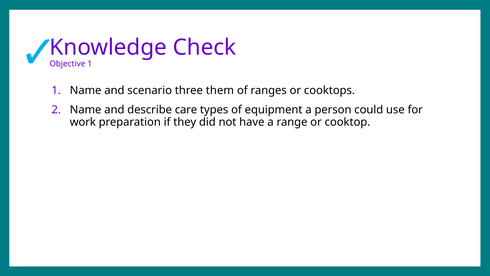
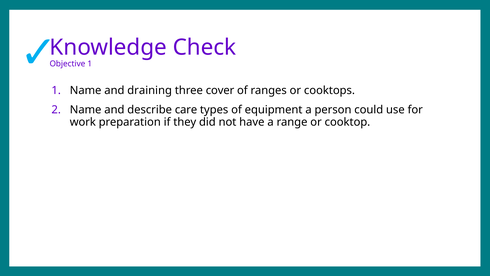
scenario: scenario -> draining (150, 90)
them: them -> cover (220, 90)
